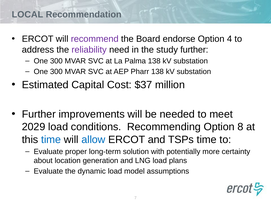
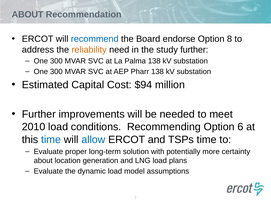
LOCAL: LOCAL -> ABOUT (28, 15)
recommend colour: purple -> blue (95, 39)
4: 4 -> 8 (229, 39)
reliability colour: purple -> orange (89, 50)
$37: $37 -> $94 (143, 85)
2029: 2029 -> 2010 (34, 127)
8: 8 -> 6 (240, 127)
